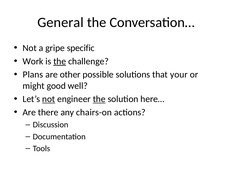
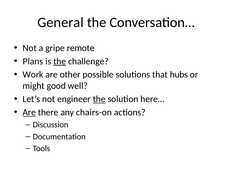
specific: specific -> remote (81, 48)
Work: Work -> Plans (33, 61)
Plans: Plans -> Work (33, 75)
your: your -> hubs (179, 75)
not underline: present -> none (49, 99)
Are underline: none -> present (29, 112)
